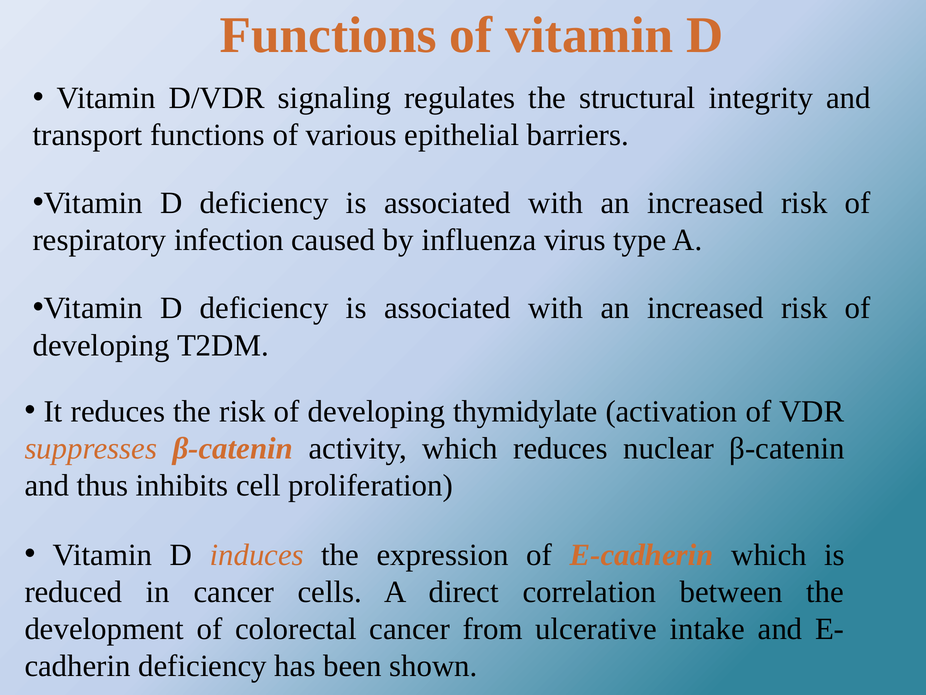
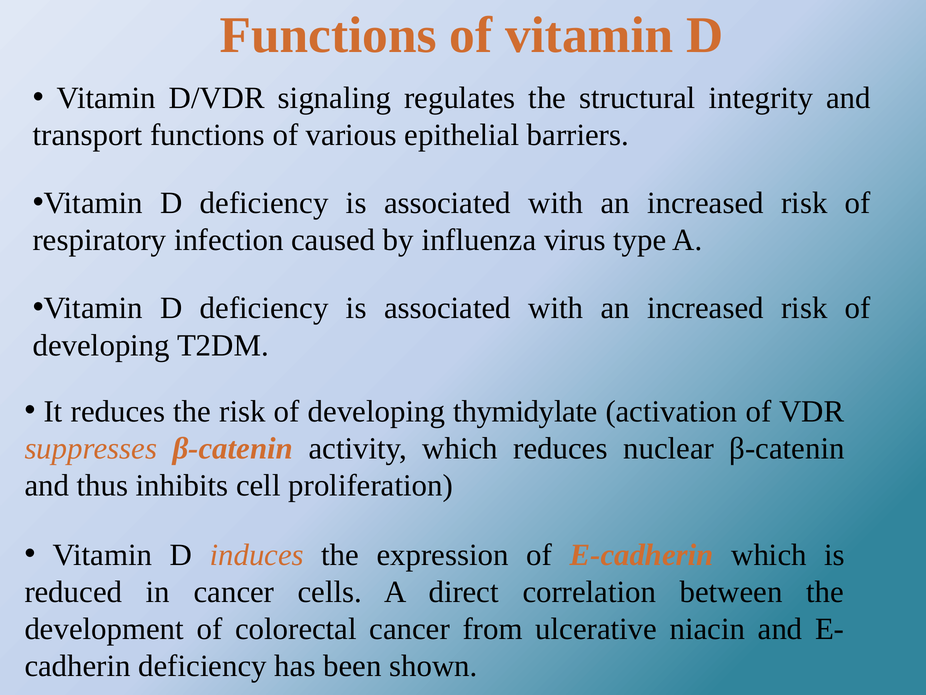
intake: intake -> niacin (707, 629)
